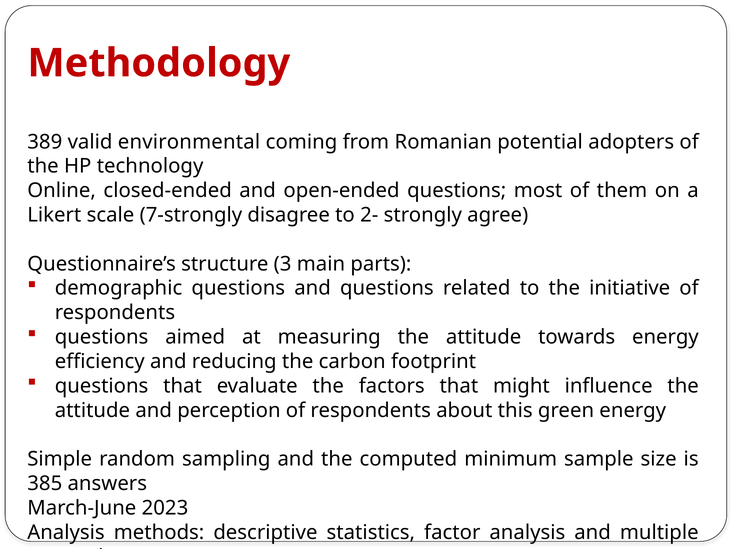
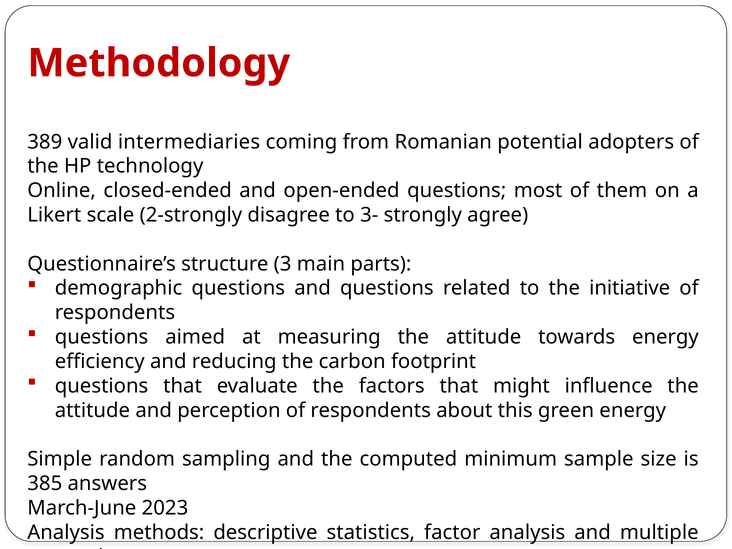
environmental: environmental -> intermediaries (189, 142)
7-strongly: 7-strongly -> 2-strongly (191, 215)
2-: 2- -> 3- (369, 215)
